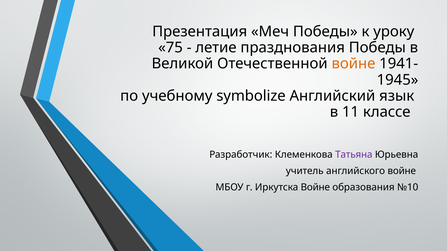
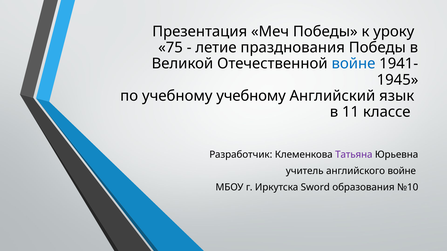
войне colour: orange -> blue (353, 64)
учебному symbolize: symbolize -> учебному (251, 96)
Иркутска Войне: Войне -> Sword (315, 188)
